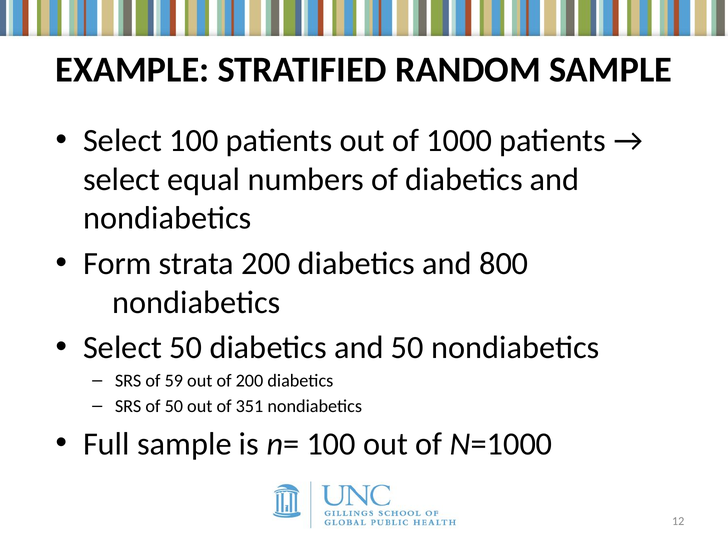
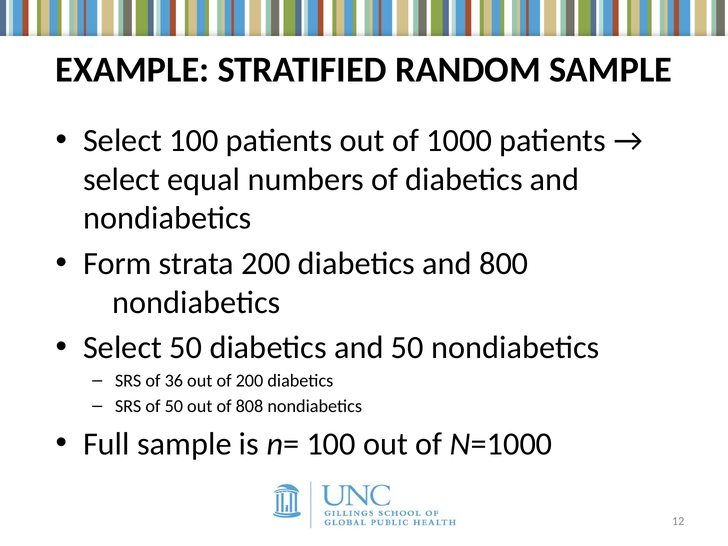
59: 59 -> 36 (174, 381)
351: 351 -> 808 (249, 406)
